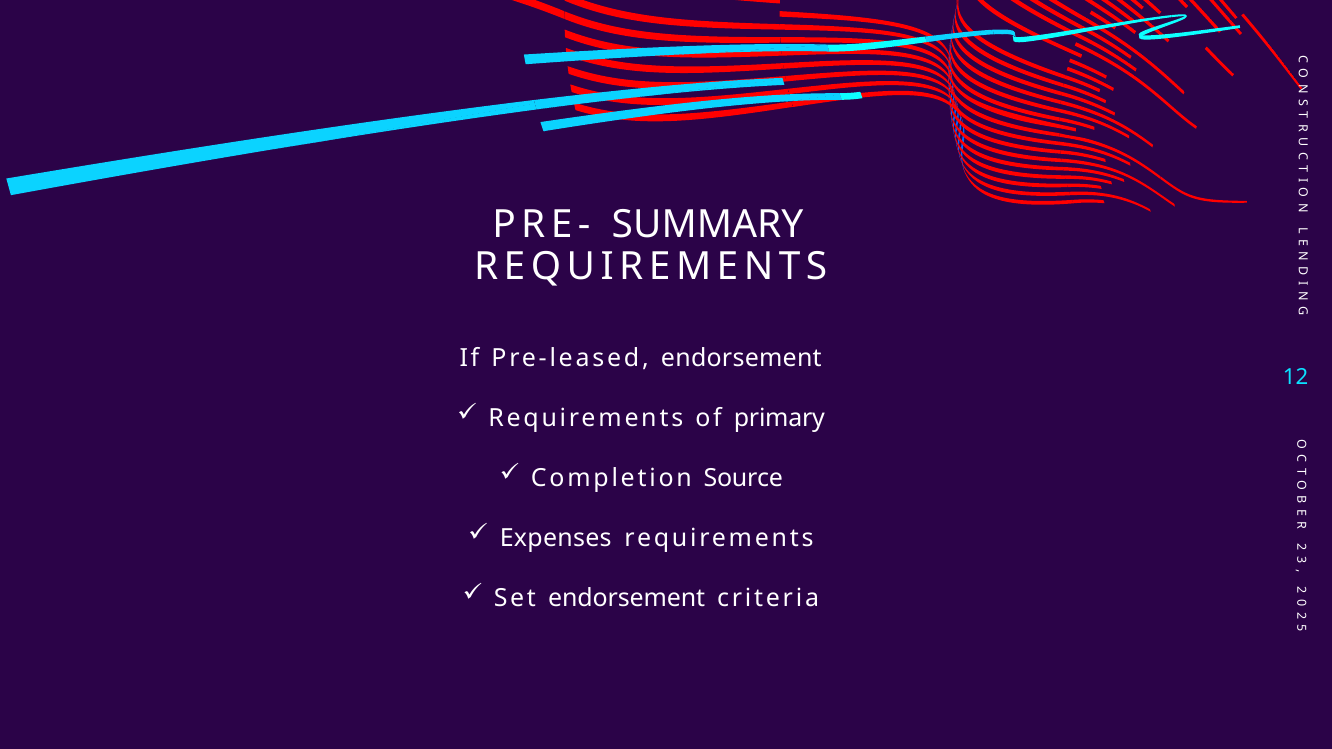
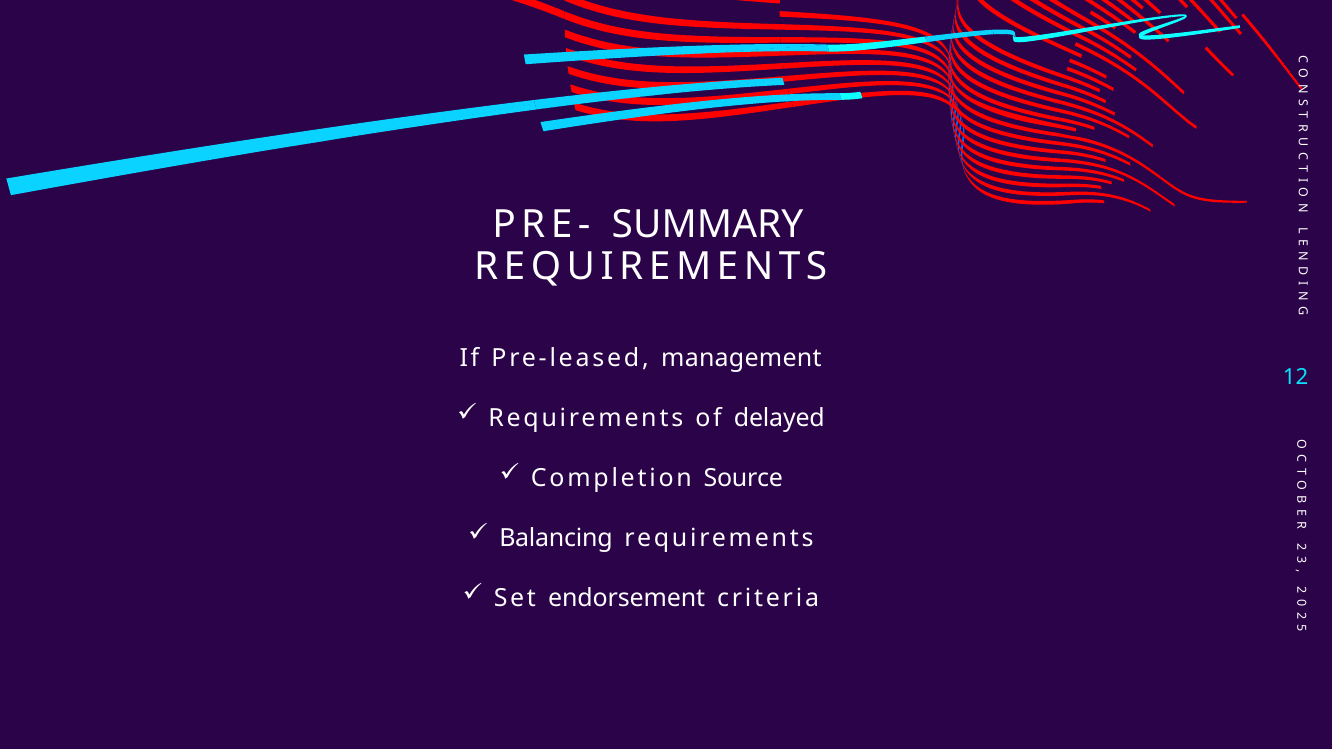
Pre-leased endorsement: endorsement -> management (741, 358)
primary: primary -> delayed (779, 418)
Expenses: Expenses -> Balancing (556, 538)
